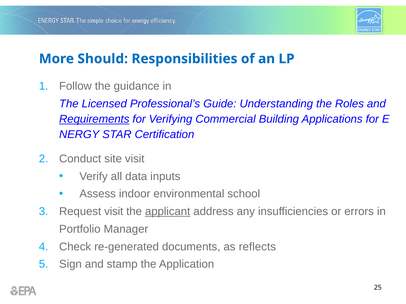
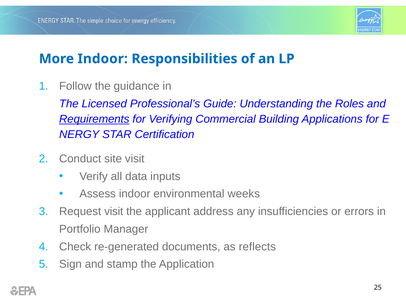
More Should: Should -> Indoor (103, 59)
school: school -> weeks (244, 194)
applicant underline: present -> none (168, 212)
